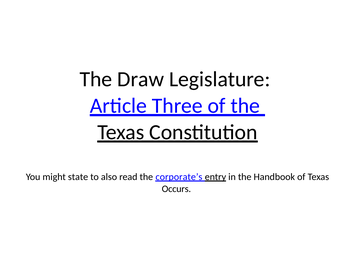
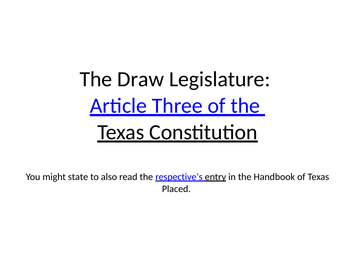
corporate’s: corporate’s -> respective’s (179, 177)
Occurs: Occurs -> Placed (176, 189)
